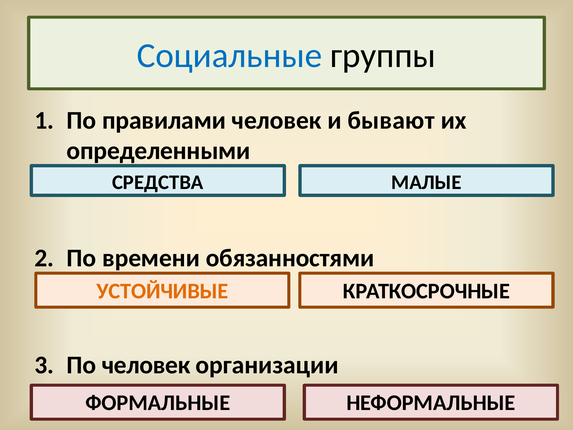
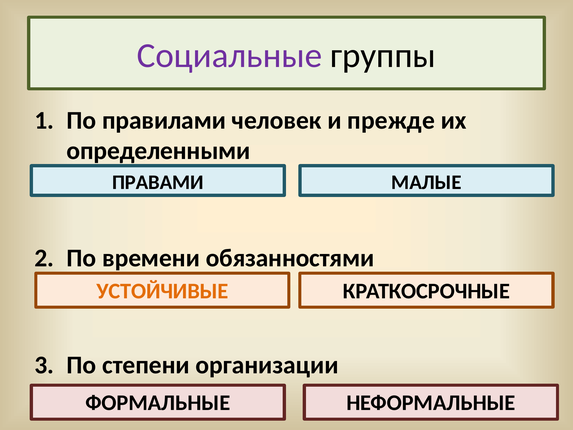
Социальные colour: blue -> purple (229, 55)
бывают: бывают -> прежде (391, 120)
СРЕДСТВА: СРЕДСТВА -> ПРАВАМИ (158, 182)
По человек: человек -> степени (146, 365)
